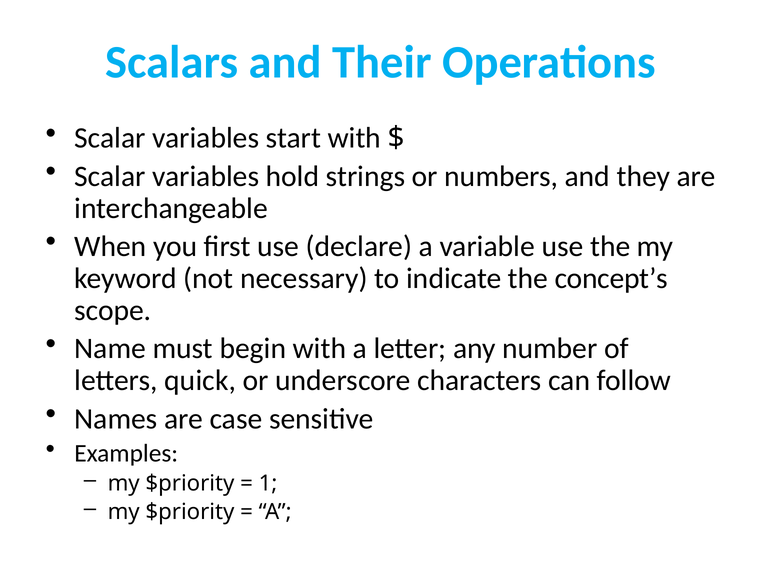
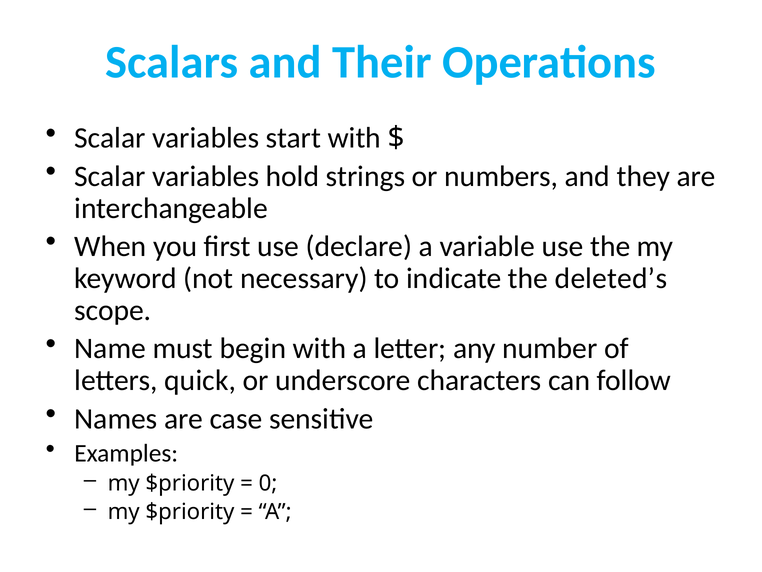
concept’s: concept’s -> deleted’s (611, 278)
1: 1 -> 0 (268, 483)
